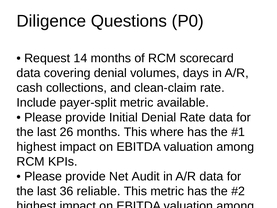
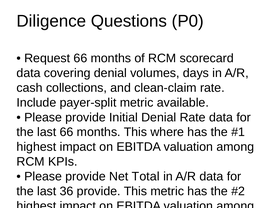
Request 14: 14 -> 66 (80, 58)
last 26: 26 -> 66 (67, 132)
Audit: Audit -> Total (146, 176)
36 reliable: reliable -> provide (99, 191)
